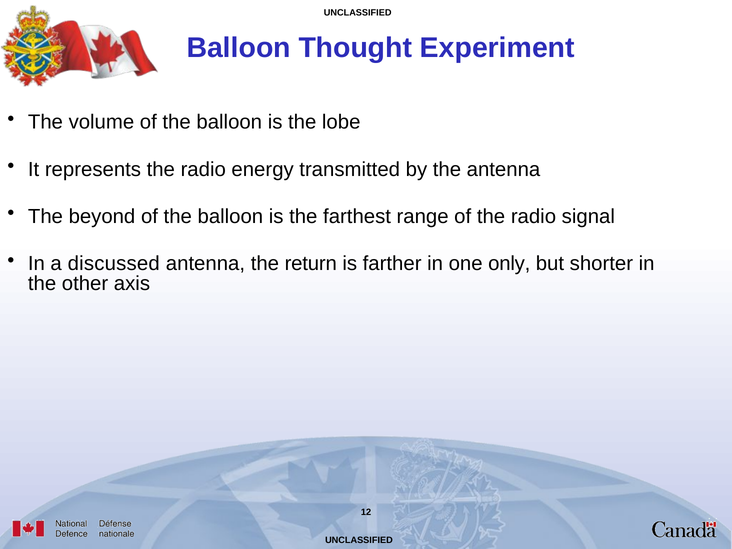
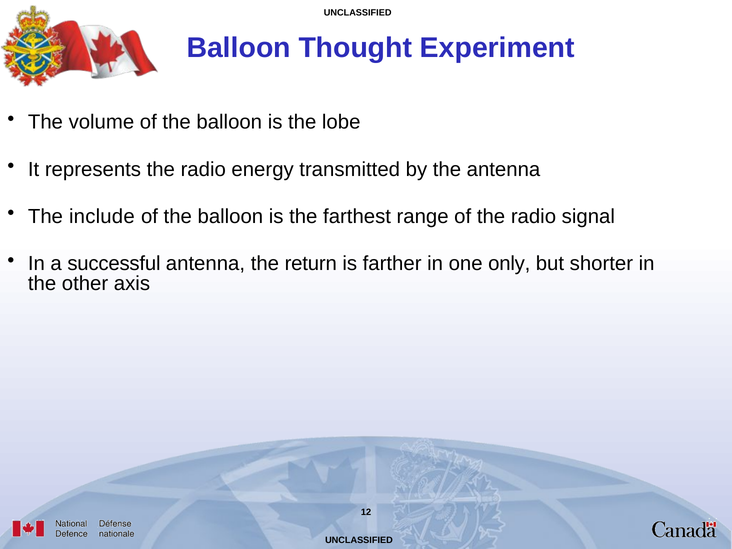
beyond: beyond -> include (102, 217)
discussed: discussed -> successful (114, 264)
